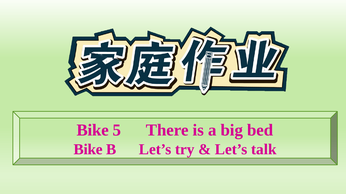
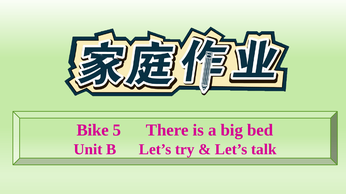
Bike: Bike -> Unit (88, 150)
